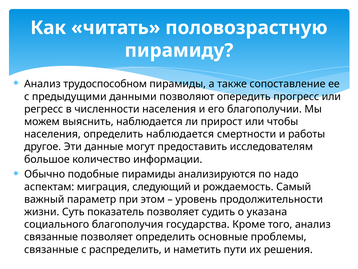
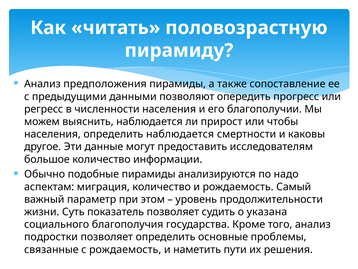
трудоспособном: трудоспособном -> предположения (105, 84)
работы: работы -> каковы (307, 134)
миграция следующий: следующий -> количество (162, 186)
связанные: связанные -> подростки (51, 237)
с распределить: распределить -> рождаемость (125, 249)
